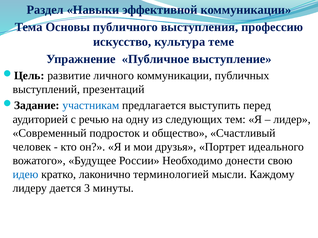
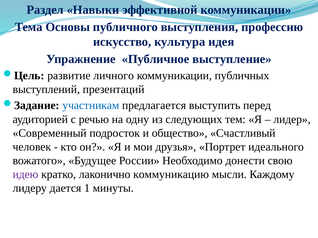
теме: теме -> идея (221, 42)
идею colour: blue -> purple (25, 175)
терминологией: терминологией -> коммуникацию (171, 175)
3: 3 -> 1 (87, 189)
